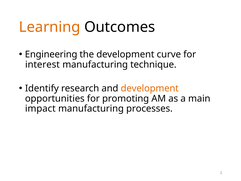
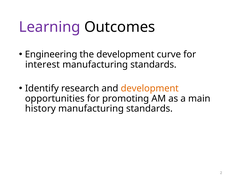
Learning colour: orange -> purple (50, 27)
technique: technique -> standards (153, 64)
impact: impact -> history (40, 109)
processes: processes -> standards (149, 109)
